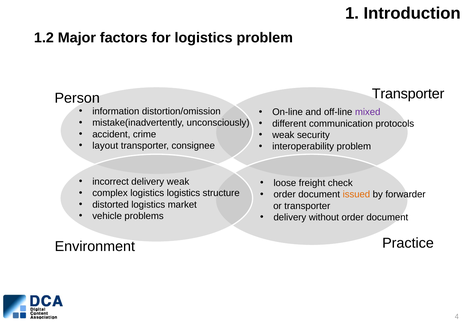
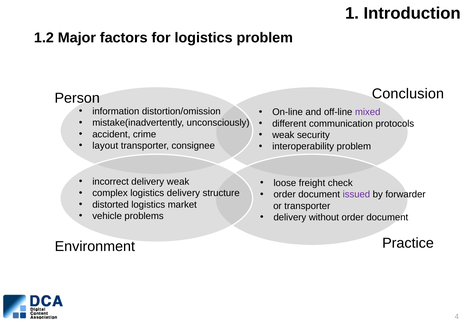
Person Transporter: Transporter -> Conclusion (408, 94)
logistics logistics: logistics -> delivery (183, 193)
issued colour: orange -> purple (356, 194)
